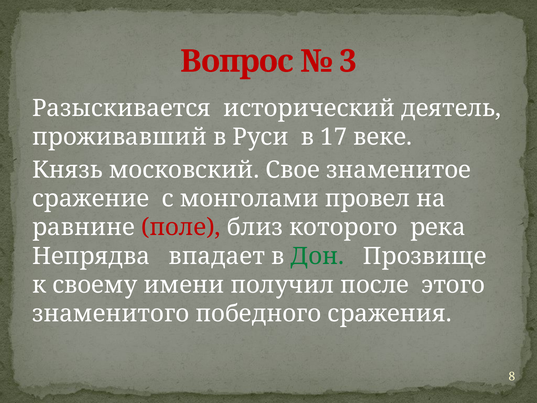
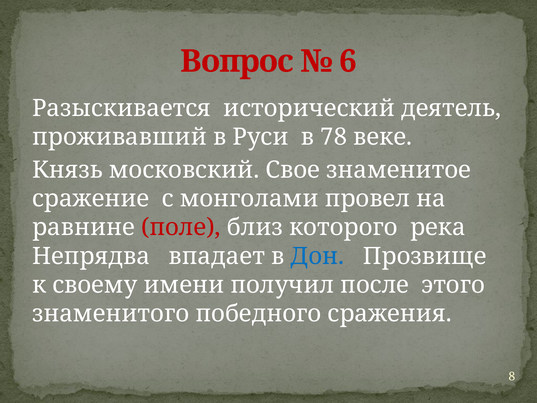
3: 3 -> 6 (348, 61)
17: 17 -> 78 (334, 137)
Дон colour: green -> blue (317, 256)
